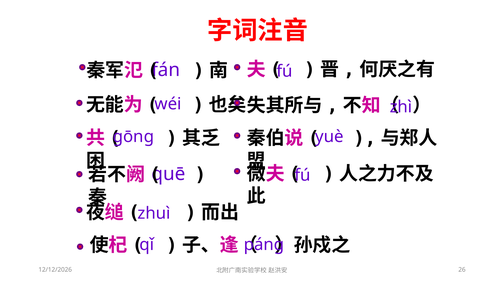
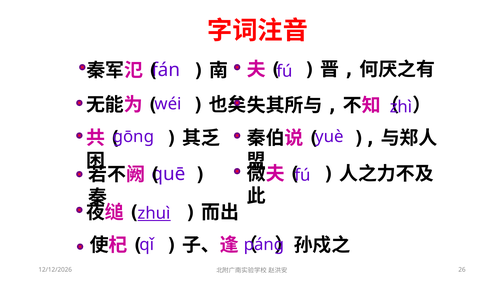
zhuì underline: none -> present (154, 214)
